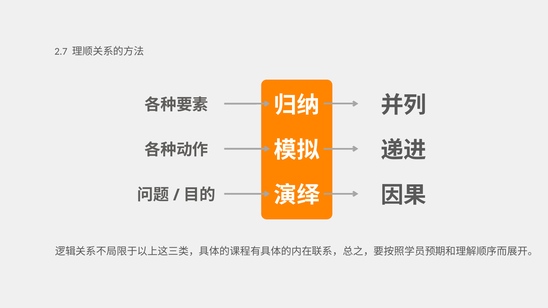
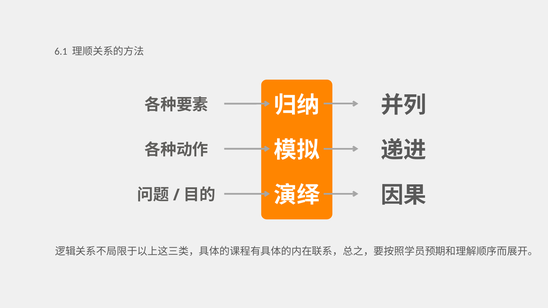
2.7: 2.7 -> 6.1 (61, 51)
